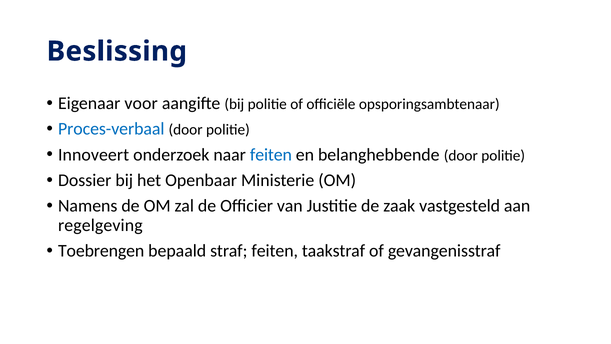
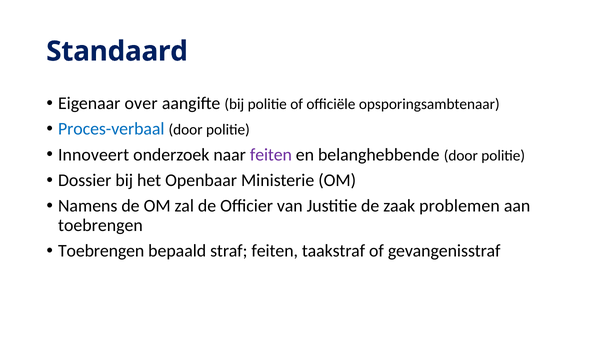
Beslissing: Beslissing -> Standaard (117, 51)
voor: voor -> over (141, 103)
feiten colour: blue -> purple (271, 155)
vastgesteld: vastgesteld -> problemen (459, 206)
regelgeving: regelgeving -> toebrengen (100, 225)
